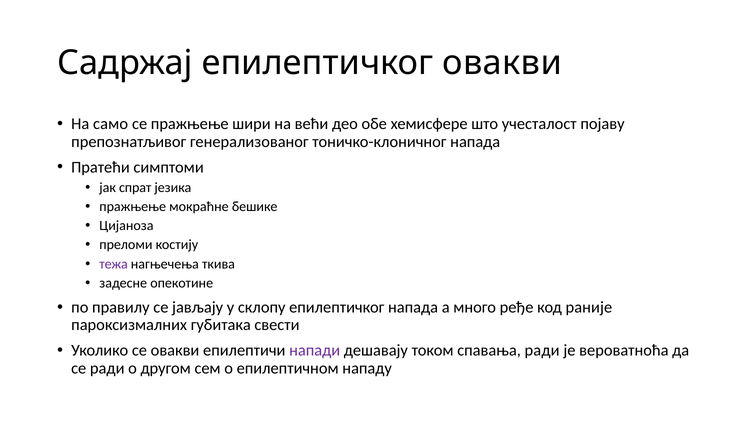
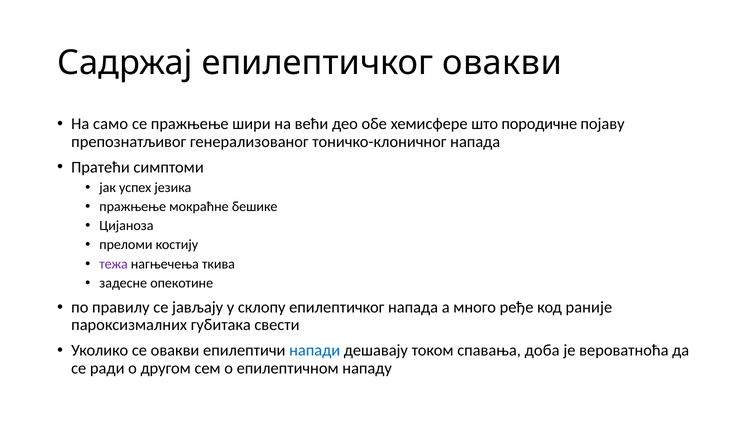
учесталост: учесталост -> породичне (539, 124)
спрат: спрат -> успех (135, 187)
напади colour: purple -> blue (315, 350)
спавања ради: ради -> доба (542, 350)
